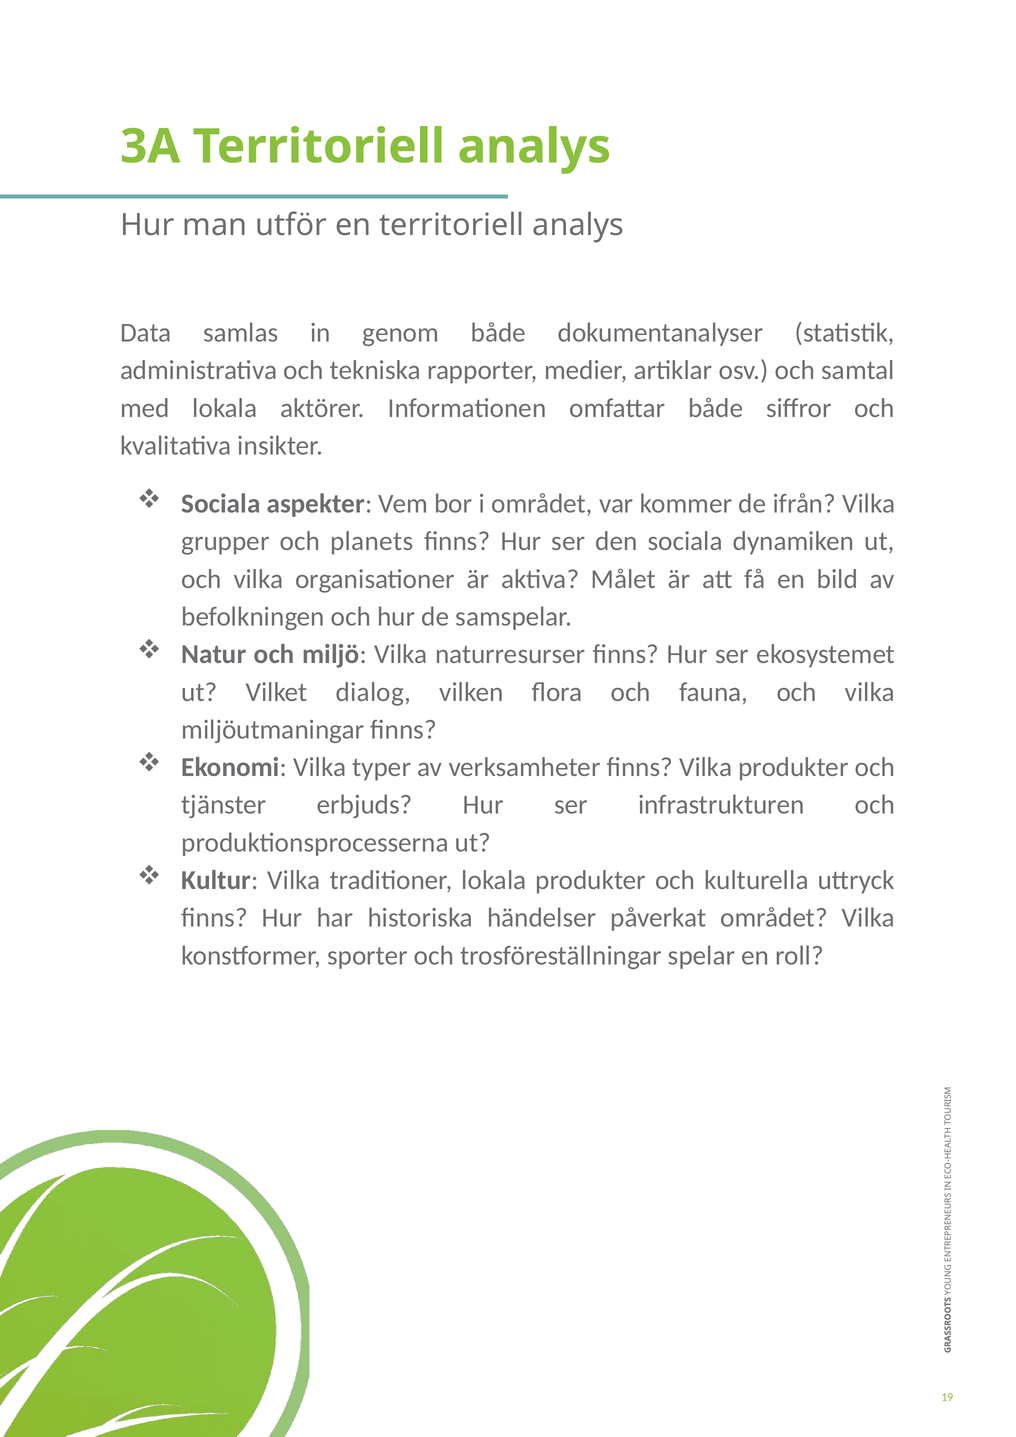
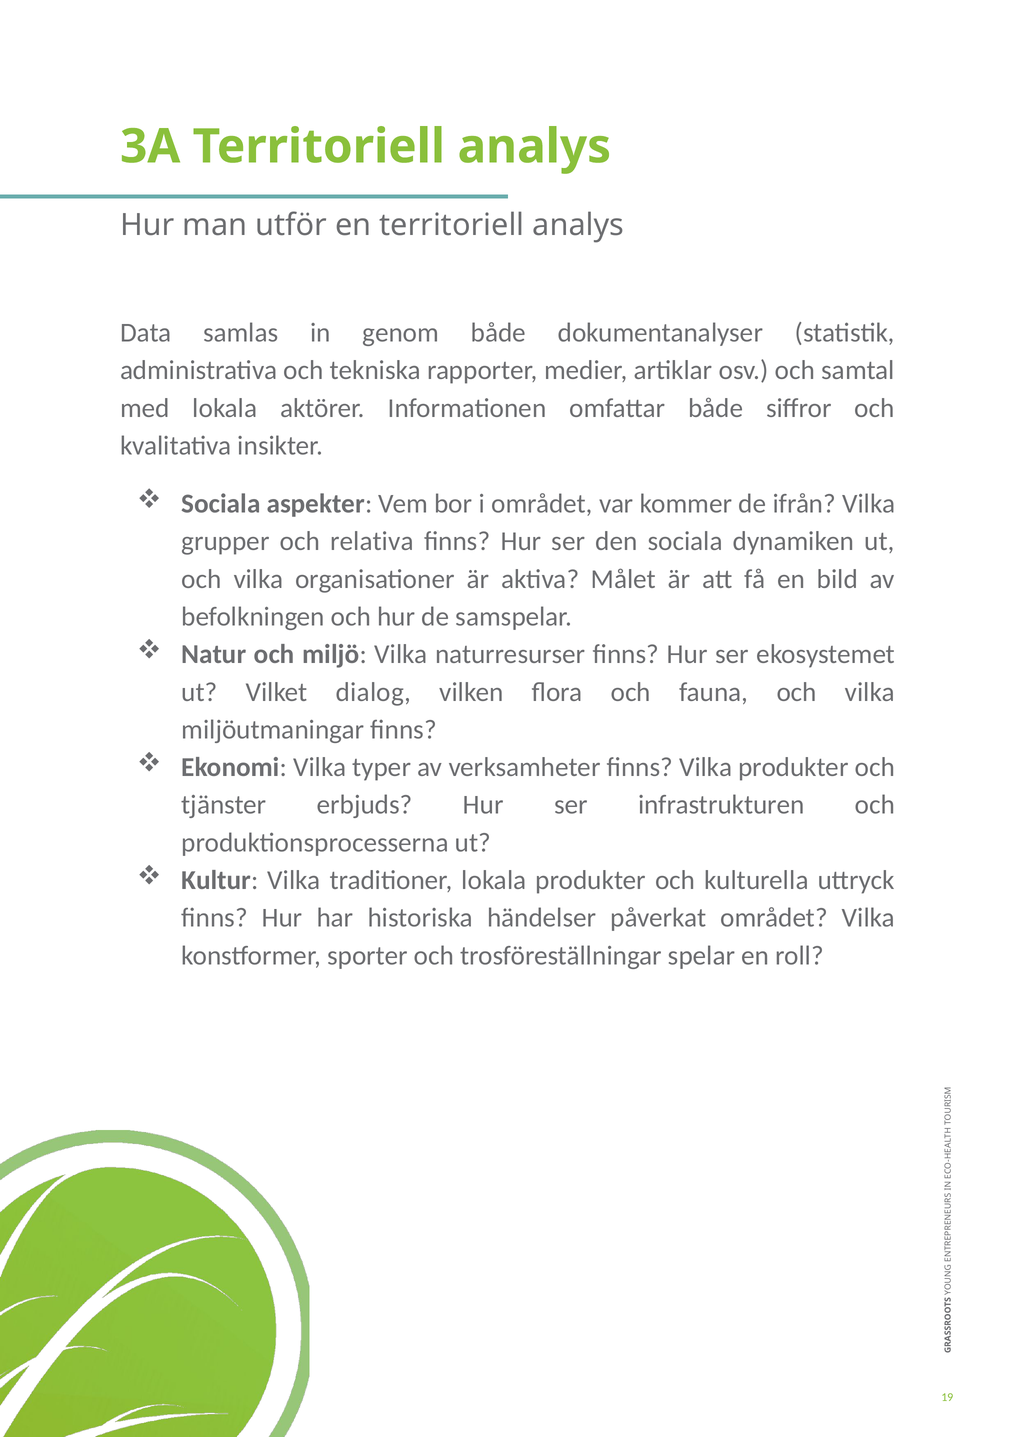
planets: planets -> relativa (372, 541)
